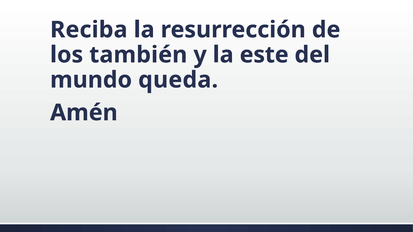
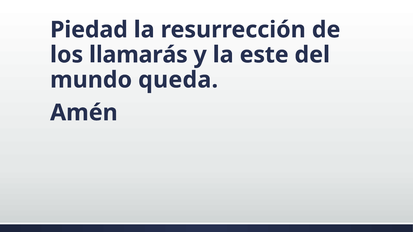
Reciba: Reciba -> Piedad (89, 30)
también: también -> llamarás (138, 55)
